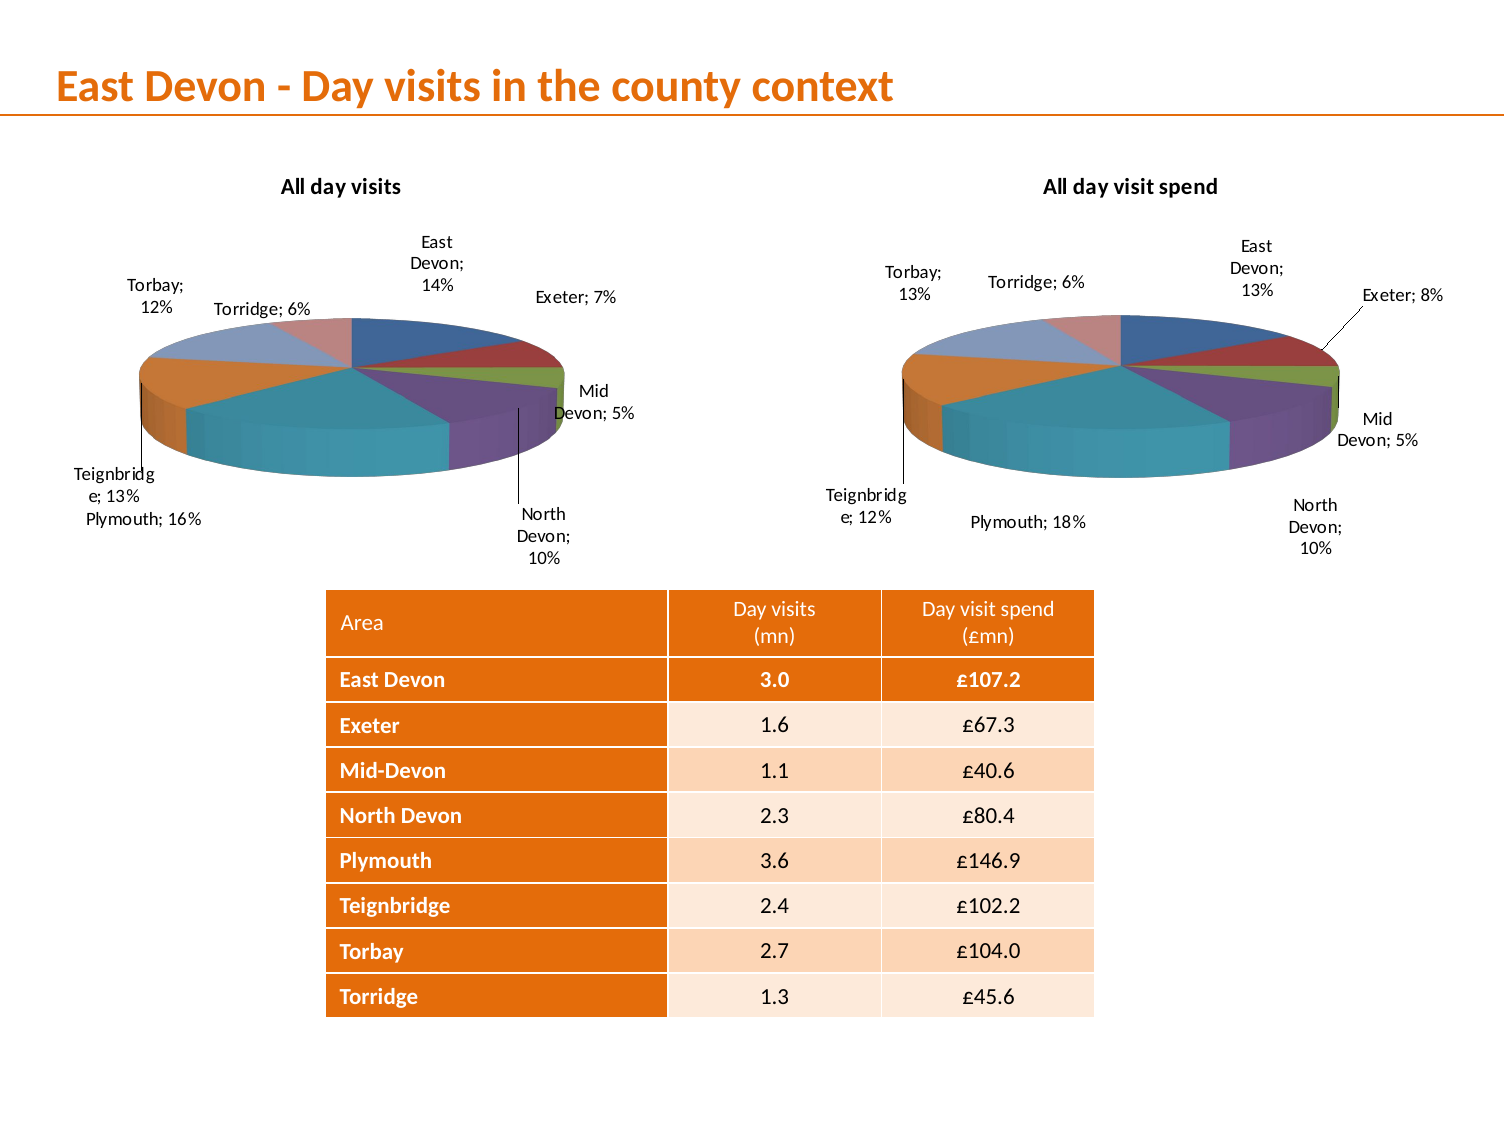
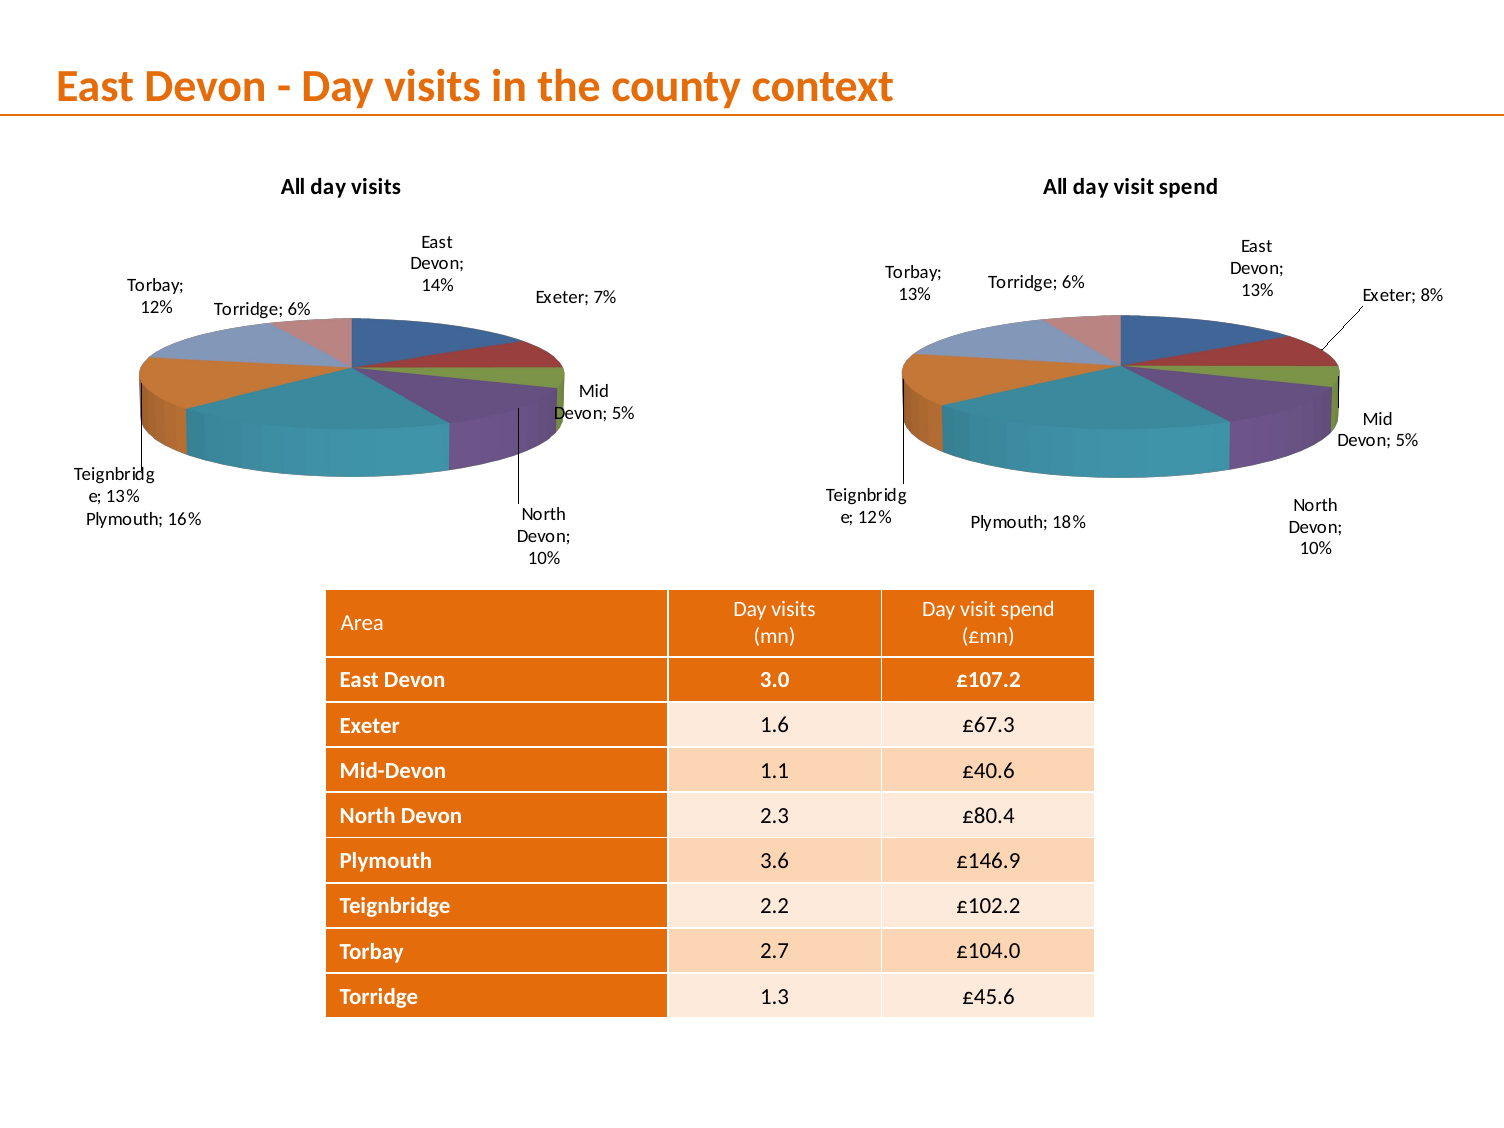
2.4: 2.4 -> 2.2 (775, 906)
